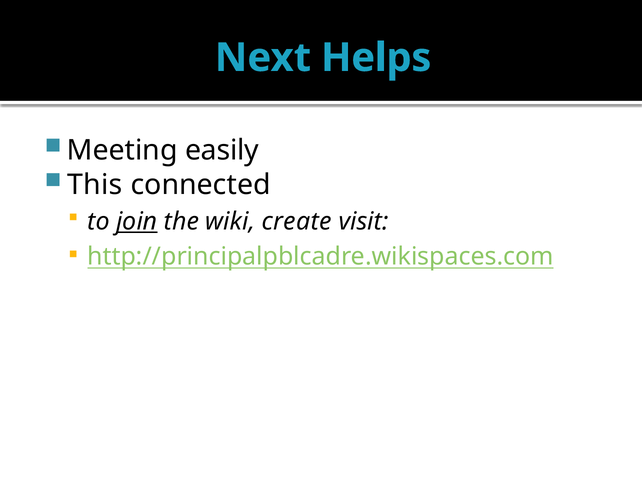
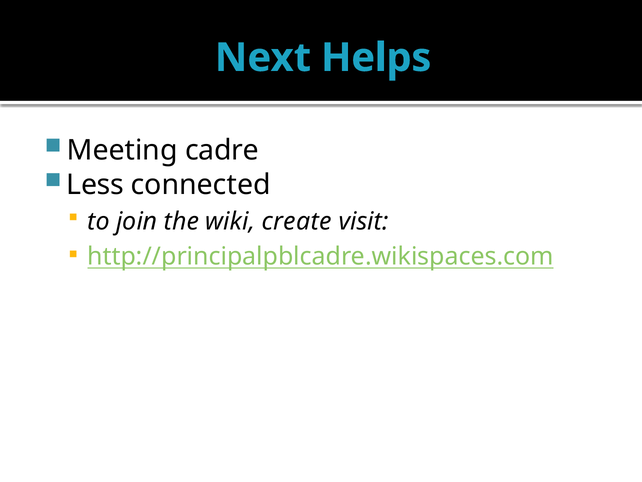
easily: easily -> cadre (222, 150)
This: This -> Less (95, 184)
join underline: present -> none (137, 221)
